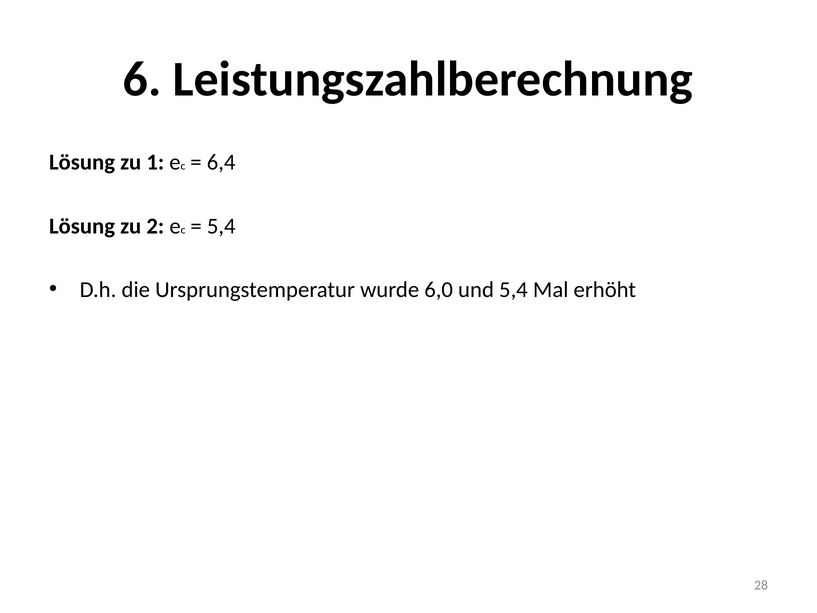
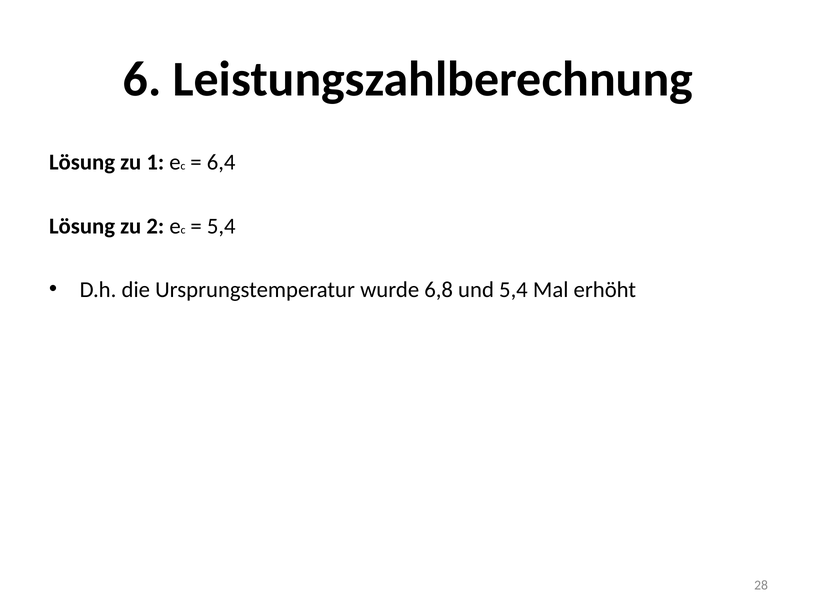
6,0: 6,0 -> 6,8 (439, 290)
